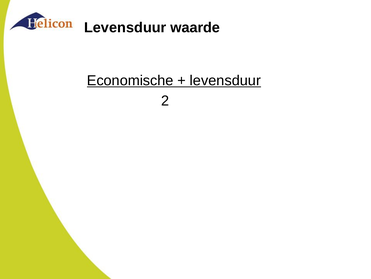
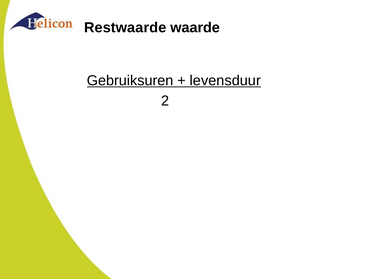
Levensduur: Levensduur -> Restwaarde (125, 28)
Economische: Economische -> Gebruiksuren (130, 80)
